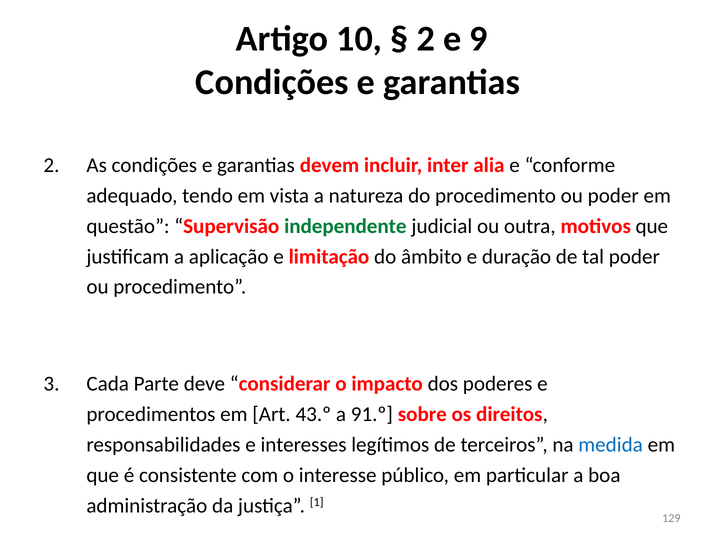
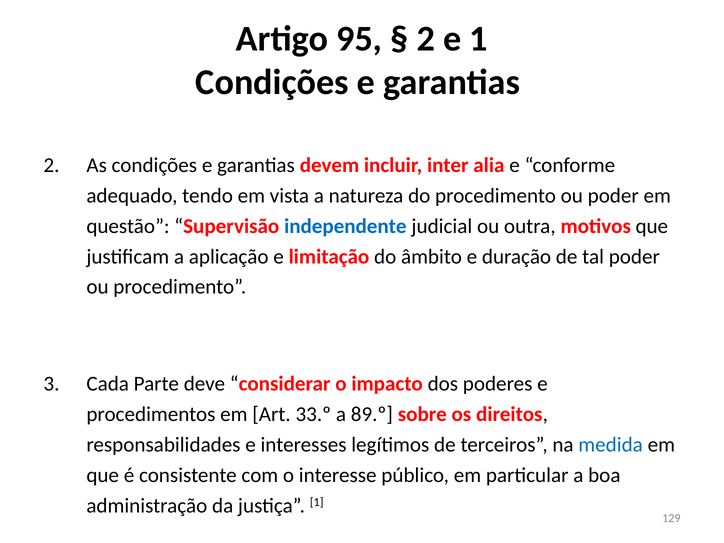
10: 10 -> 95 (359, 39)
e 9: 9 -> 1 (479, 39)
independente colour: green -> blue (345, 226)
43.º: 43.º -> 33.º (313, 414)
91.º: 91.º -> 89.º (372, 414)
